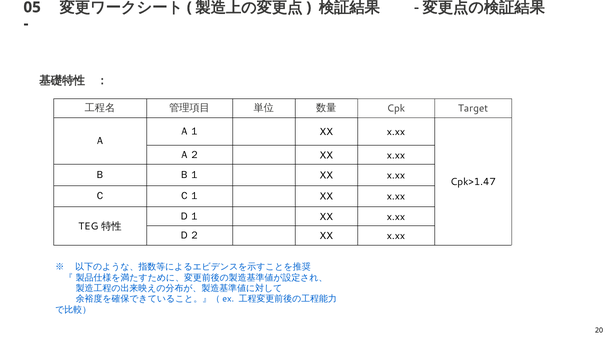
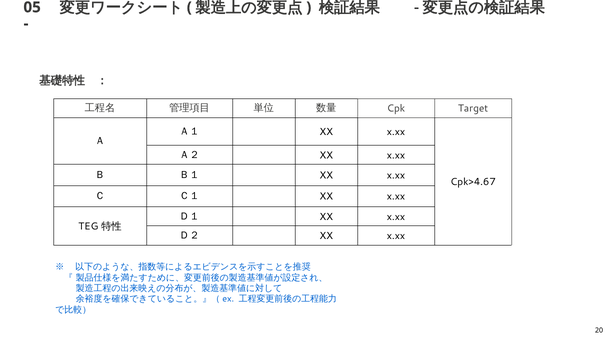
Cpk>1.47: Cpk>1.47 -> Cpk>4.67 (473, 182)
